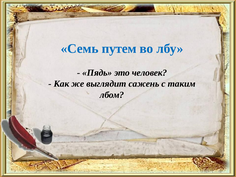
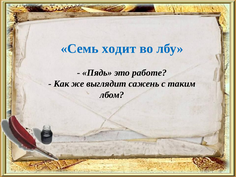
путем: путем -> ходит (119, 49)
человек: человек -> работе (149, 73)
